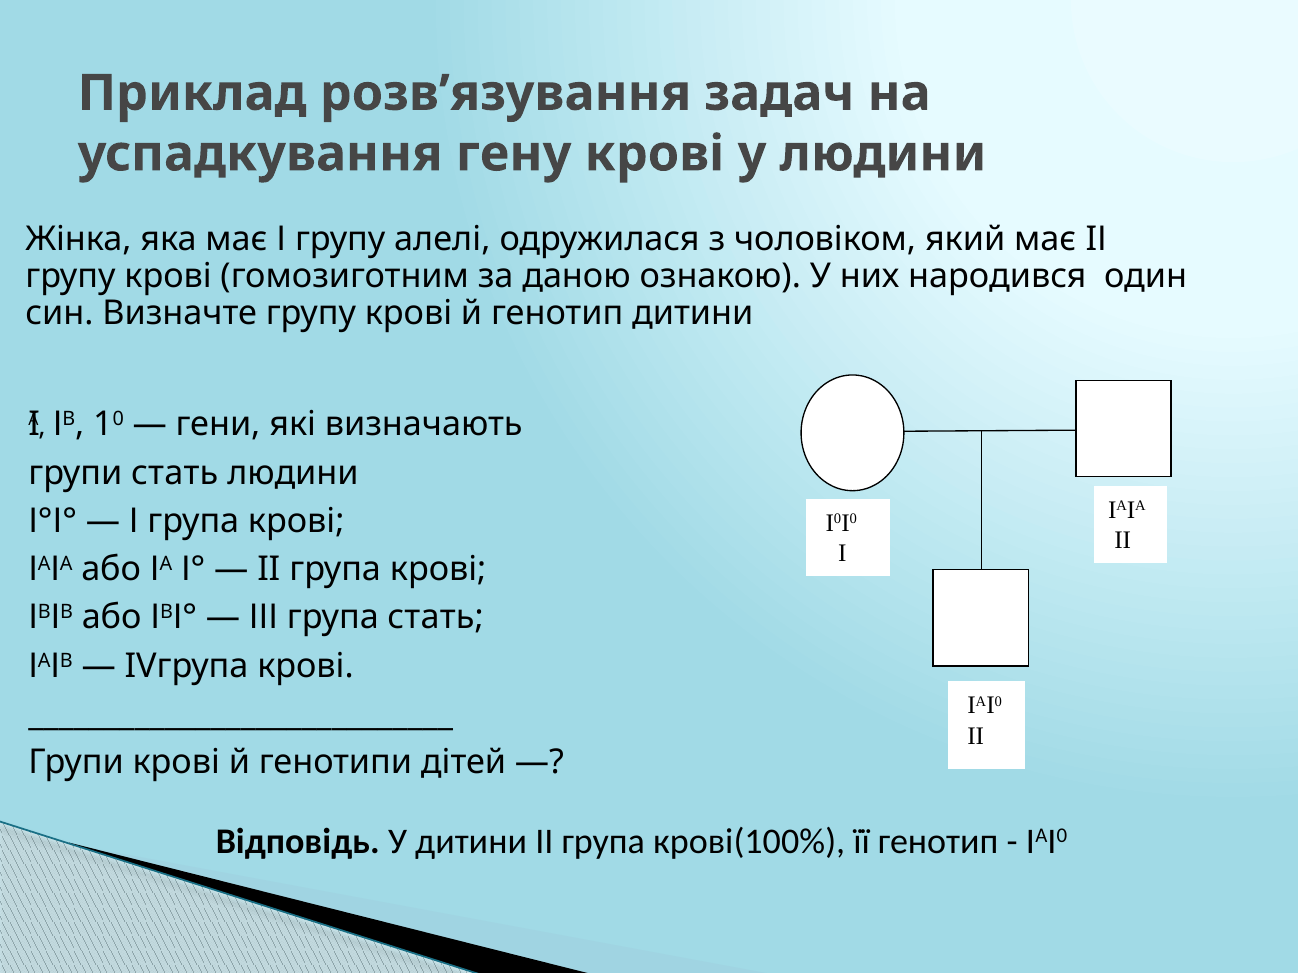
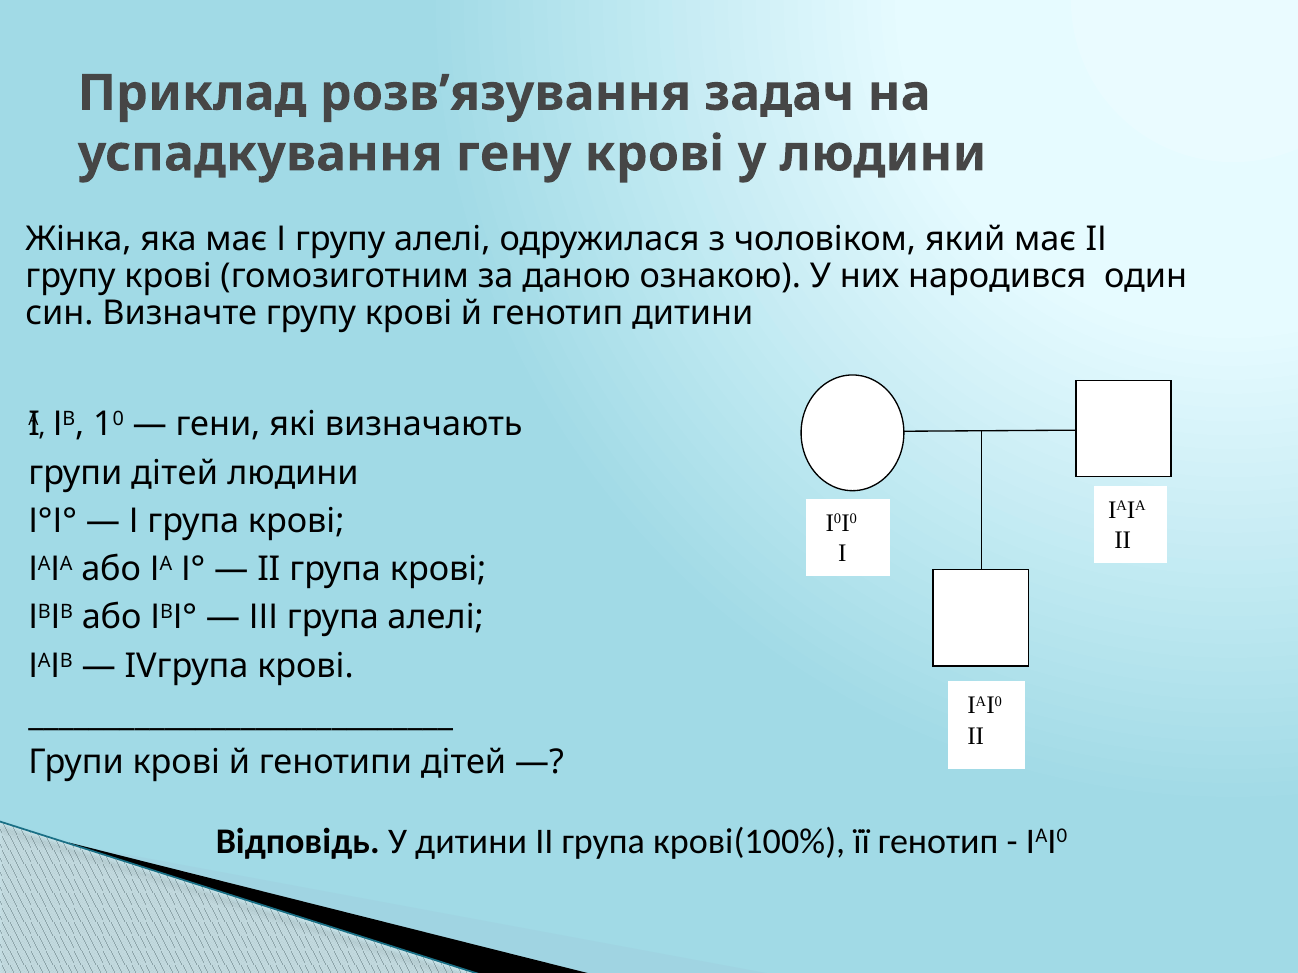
групи стать: стать -> дітей (175, 473)
група стать: стать -> алелі (436, 618)
